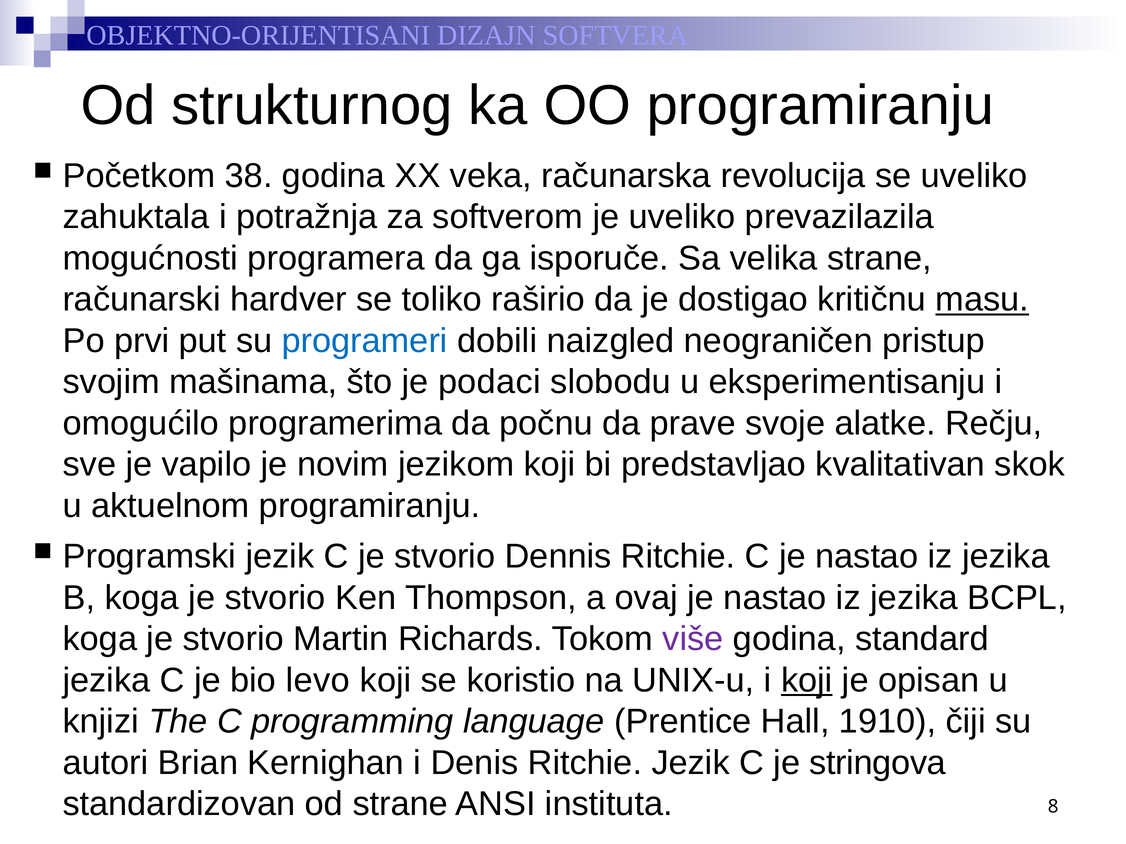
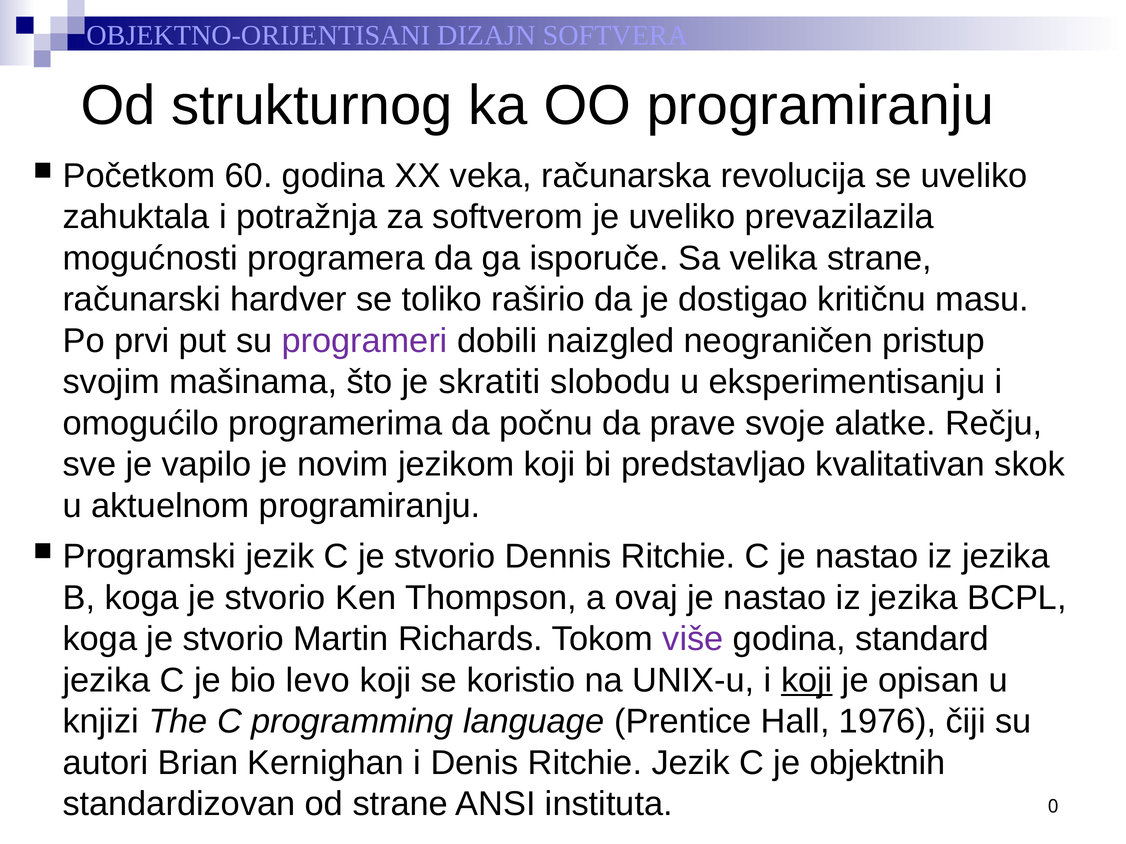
38: 38 -> 60 (249, 176)
masu underline: present -> none (982, 300)
programeri colour: blue -> purple (365, 341)
podaci: podaci -> skratiti (489, 382)
1910: 1910 -> 1976 (888, 722)
stringova: stringova -> objektnih (878, 763)
8: 8 -> 0 (1053, 807)
